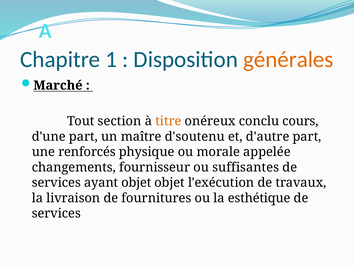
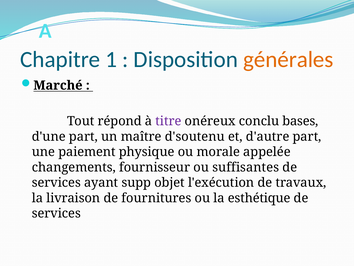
section: section -> répond (120, 121)
titre colour: orange -> purple (168, 121)
cours: cours -> bases (300, 121)
renforcés: renforcés -> paiement (87, 152)
ayant objet: objet -> supp (136, 182)
